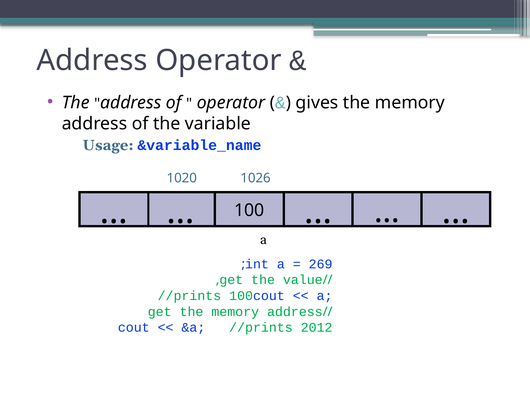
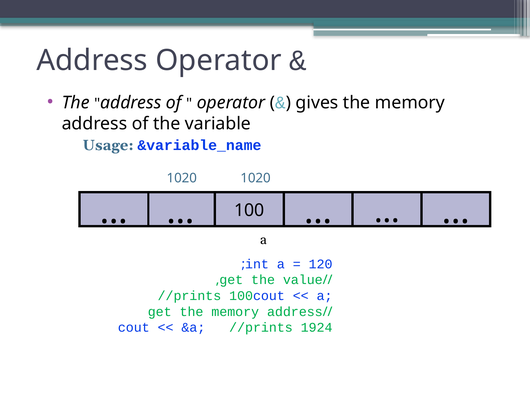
1026: 1026 -> 1020 (255, 178)
269: 269 -> 120 (321, 264)
2012: 2012 -> 1924 (317, 328)
